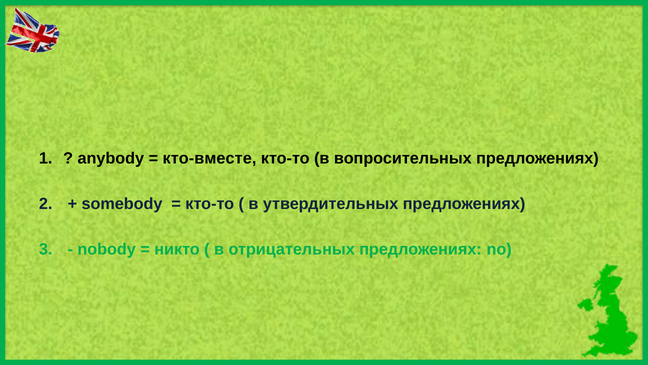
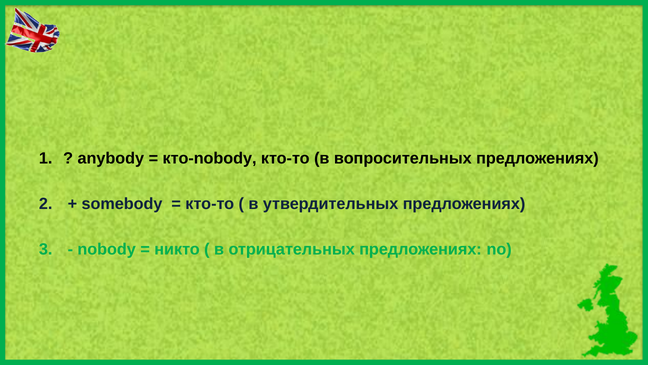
кто-вместе: кто-вместе -> кто-nobody (210, 158)
